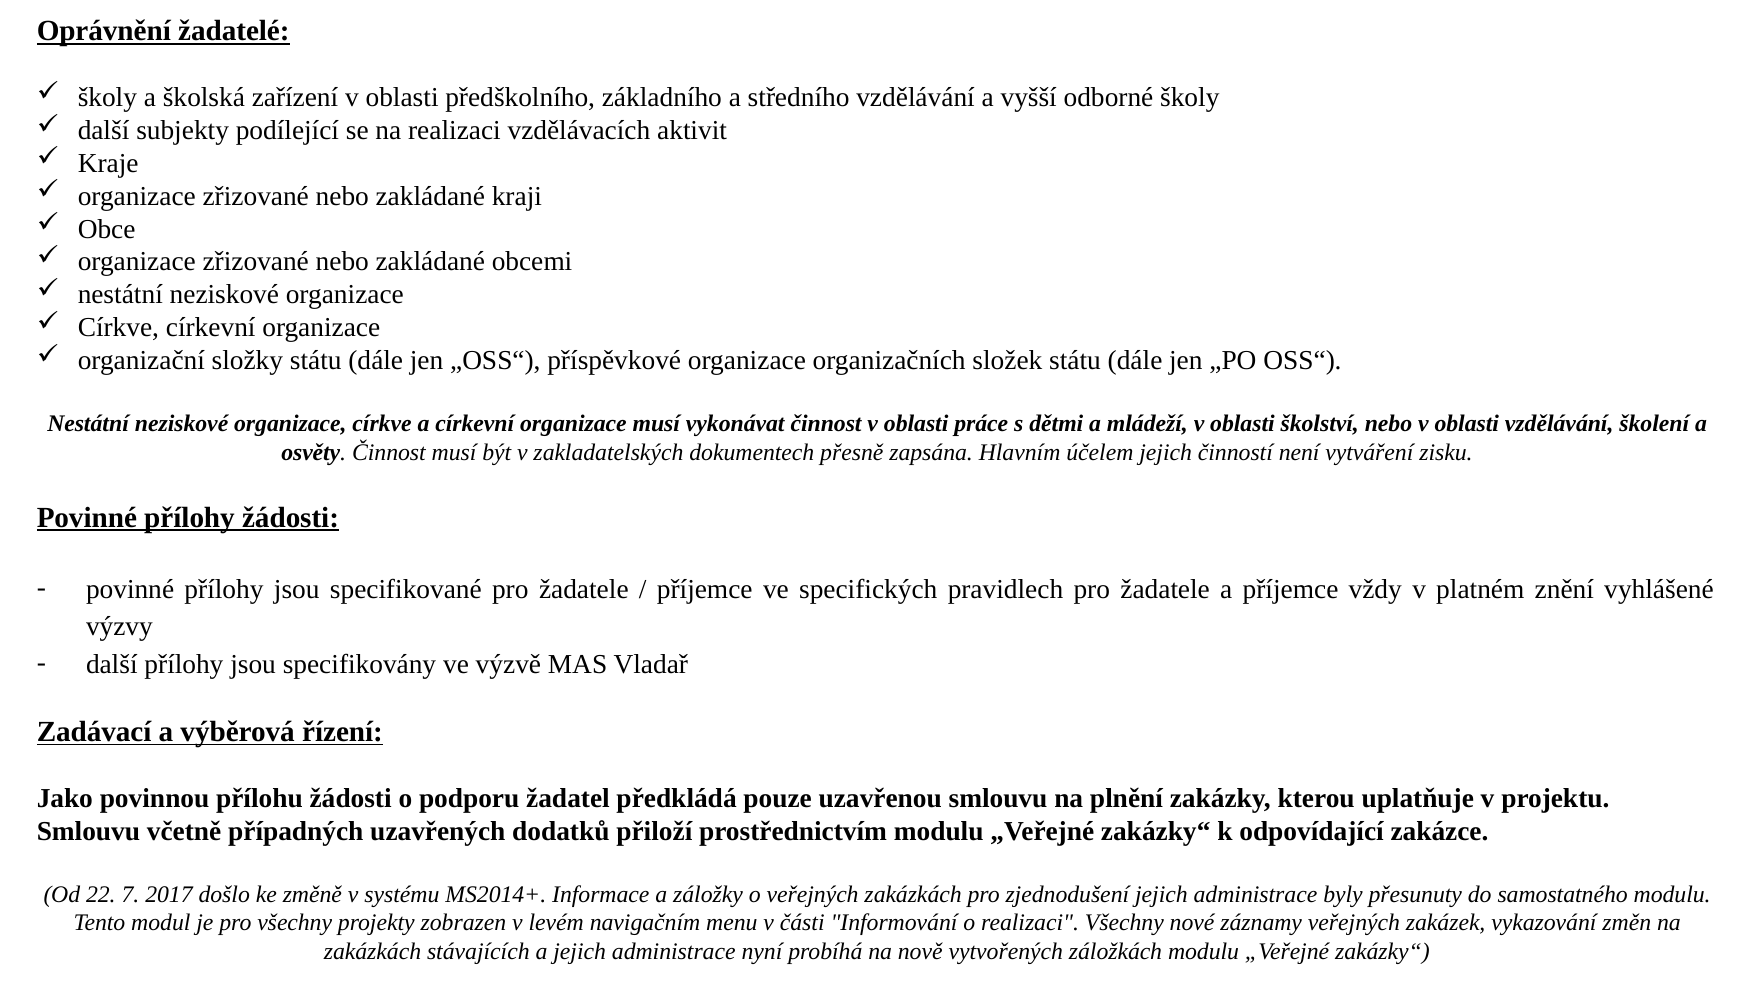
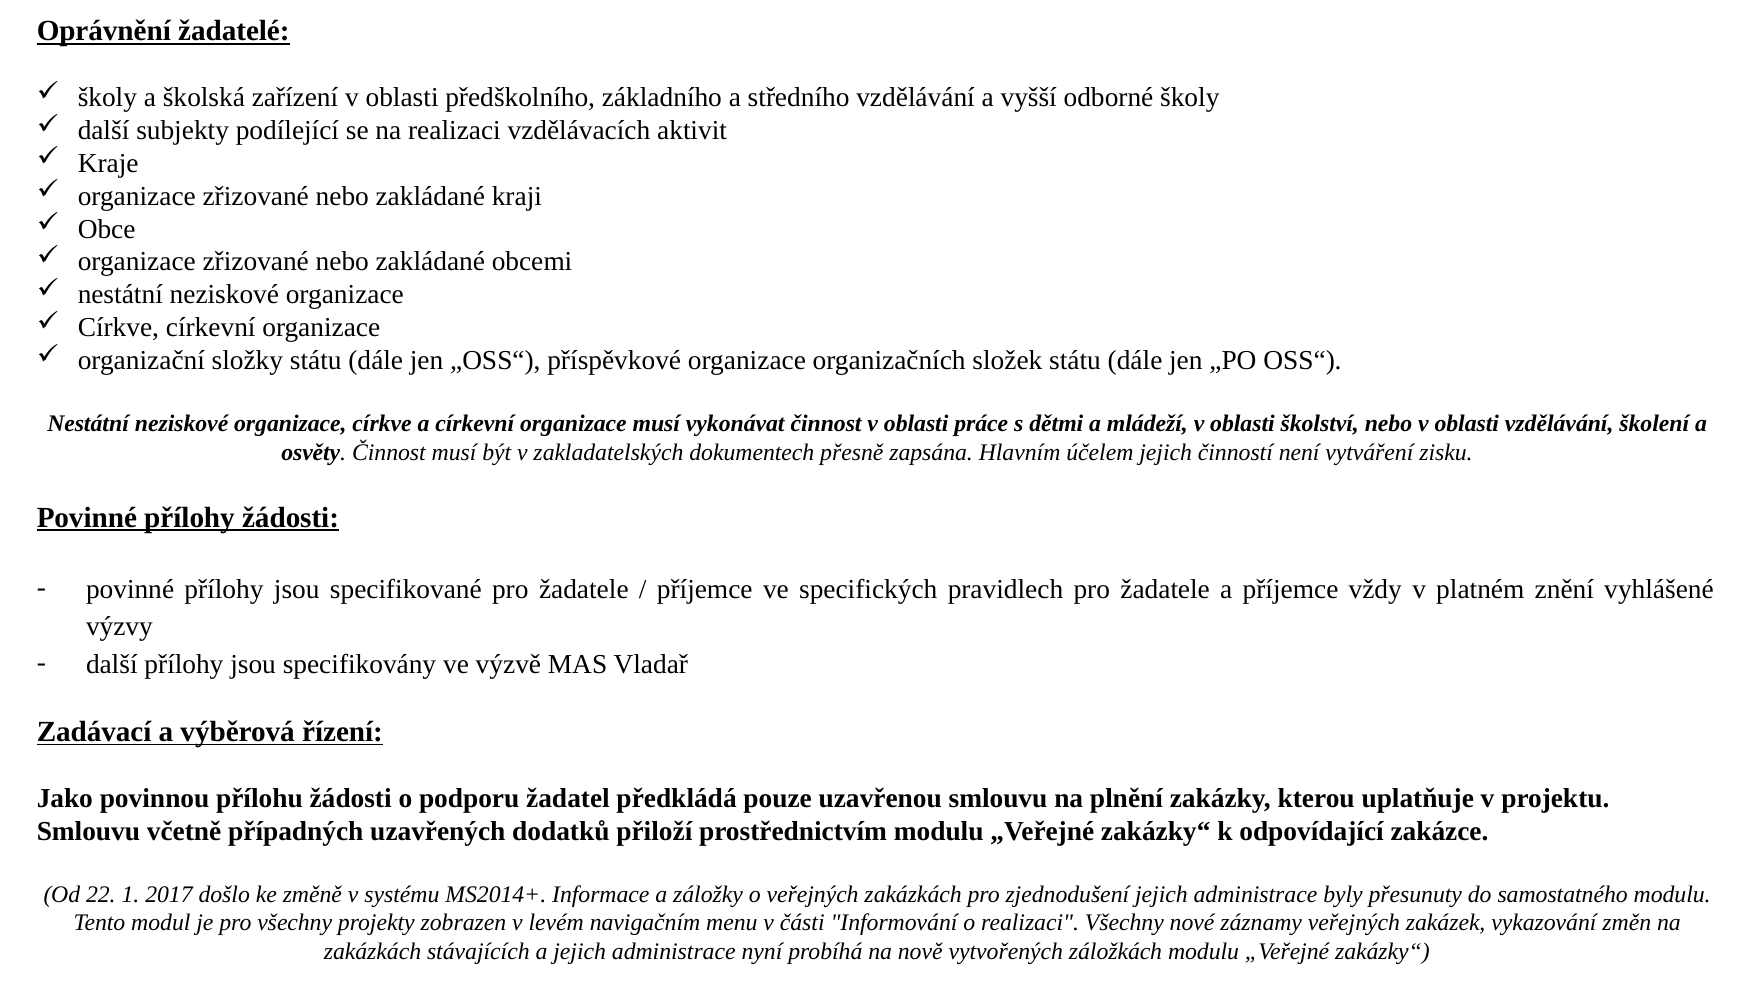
7: 7 -> 1 (131, 894)
